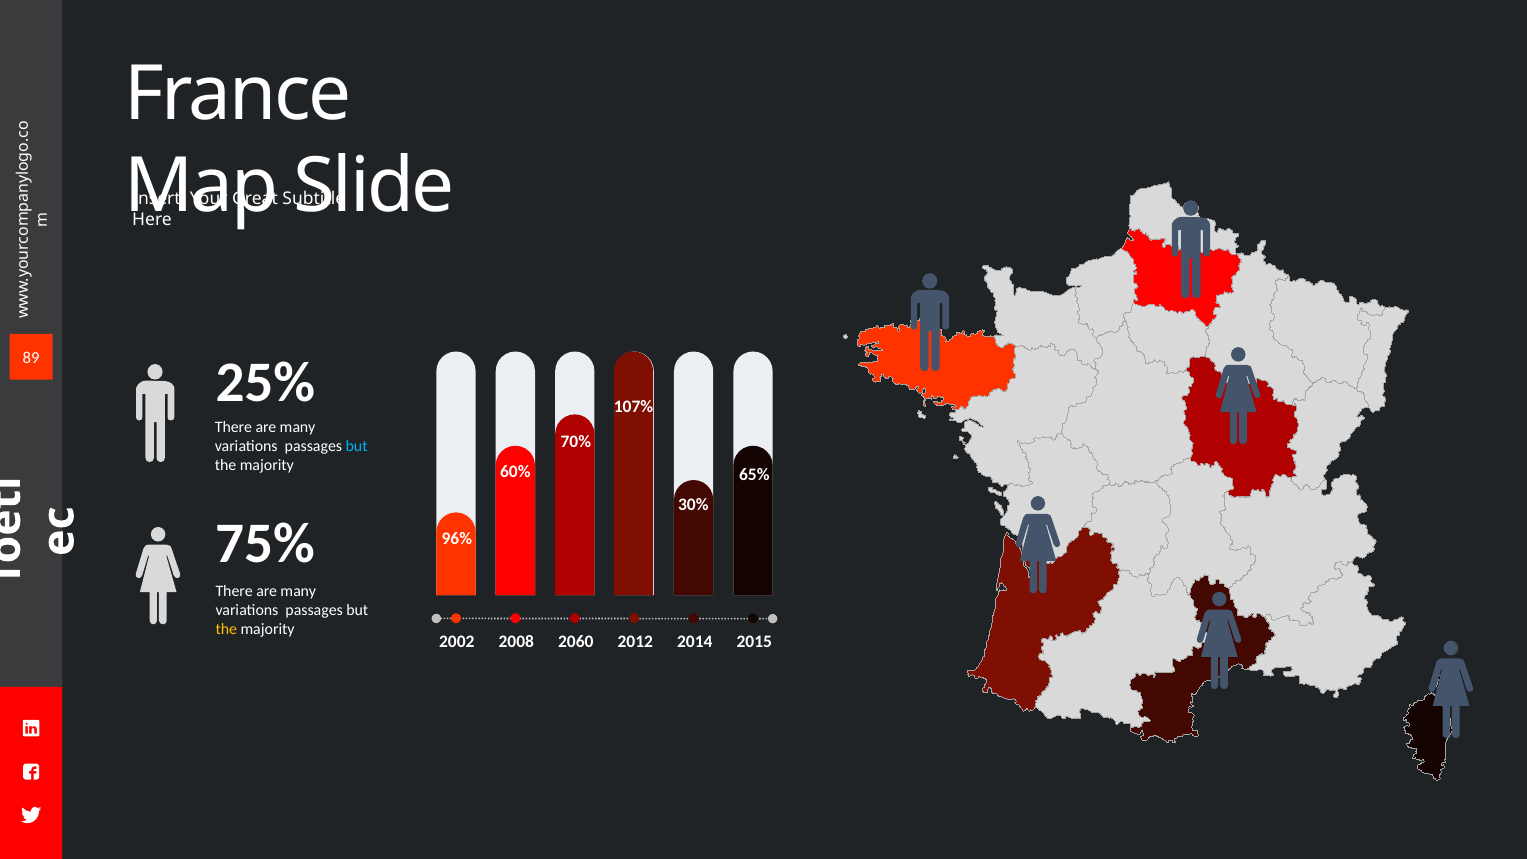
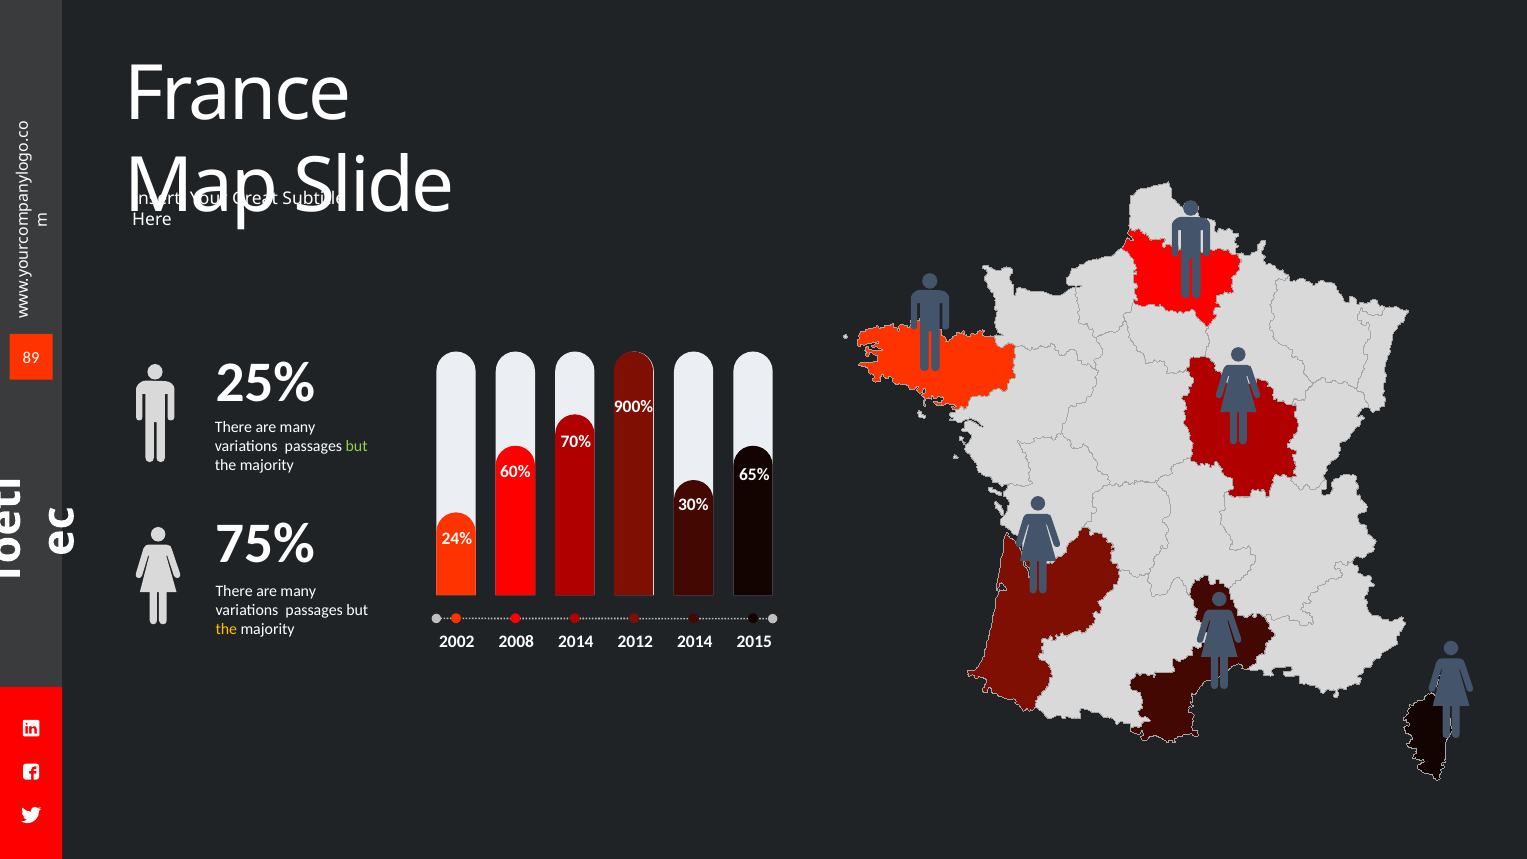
107%: 107% -> 900% (634, 407)
but colour: light blue -> light green (357, 446)
96%: 96% -> 24% (457, 539)
2008 2060: 2060 -> 2014 (576, 641)
